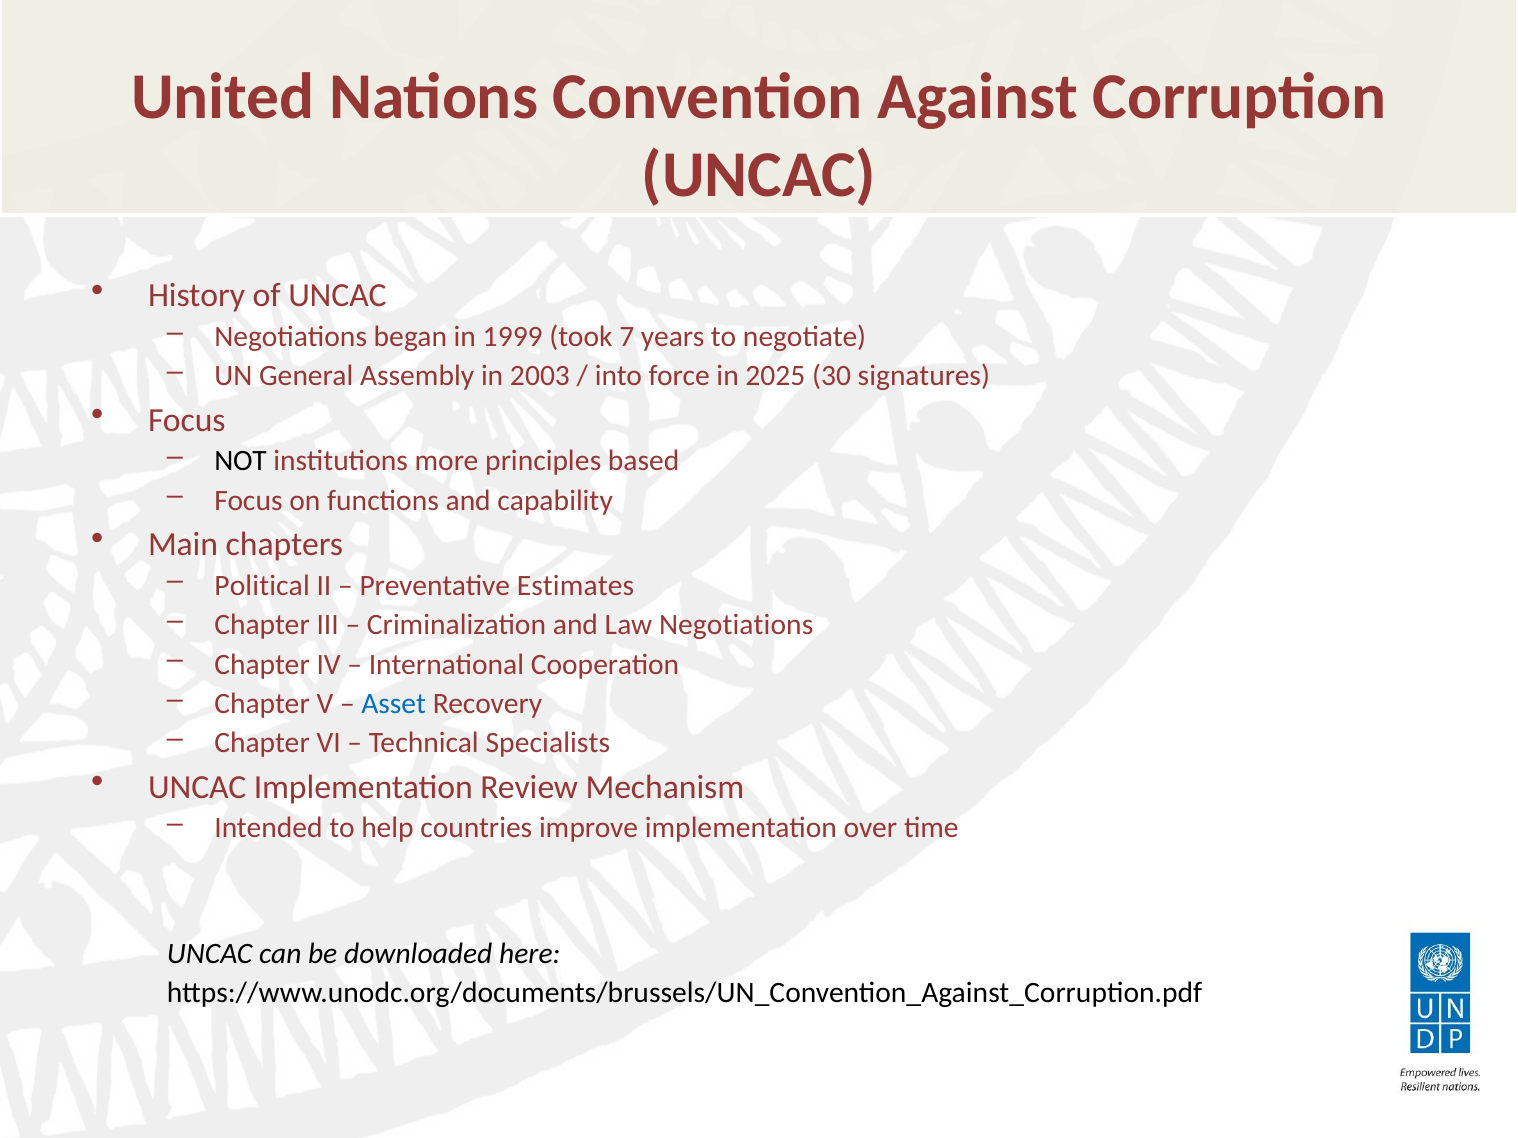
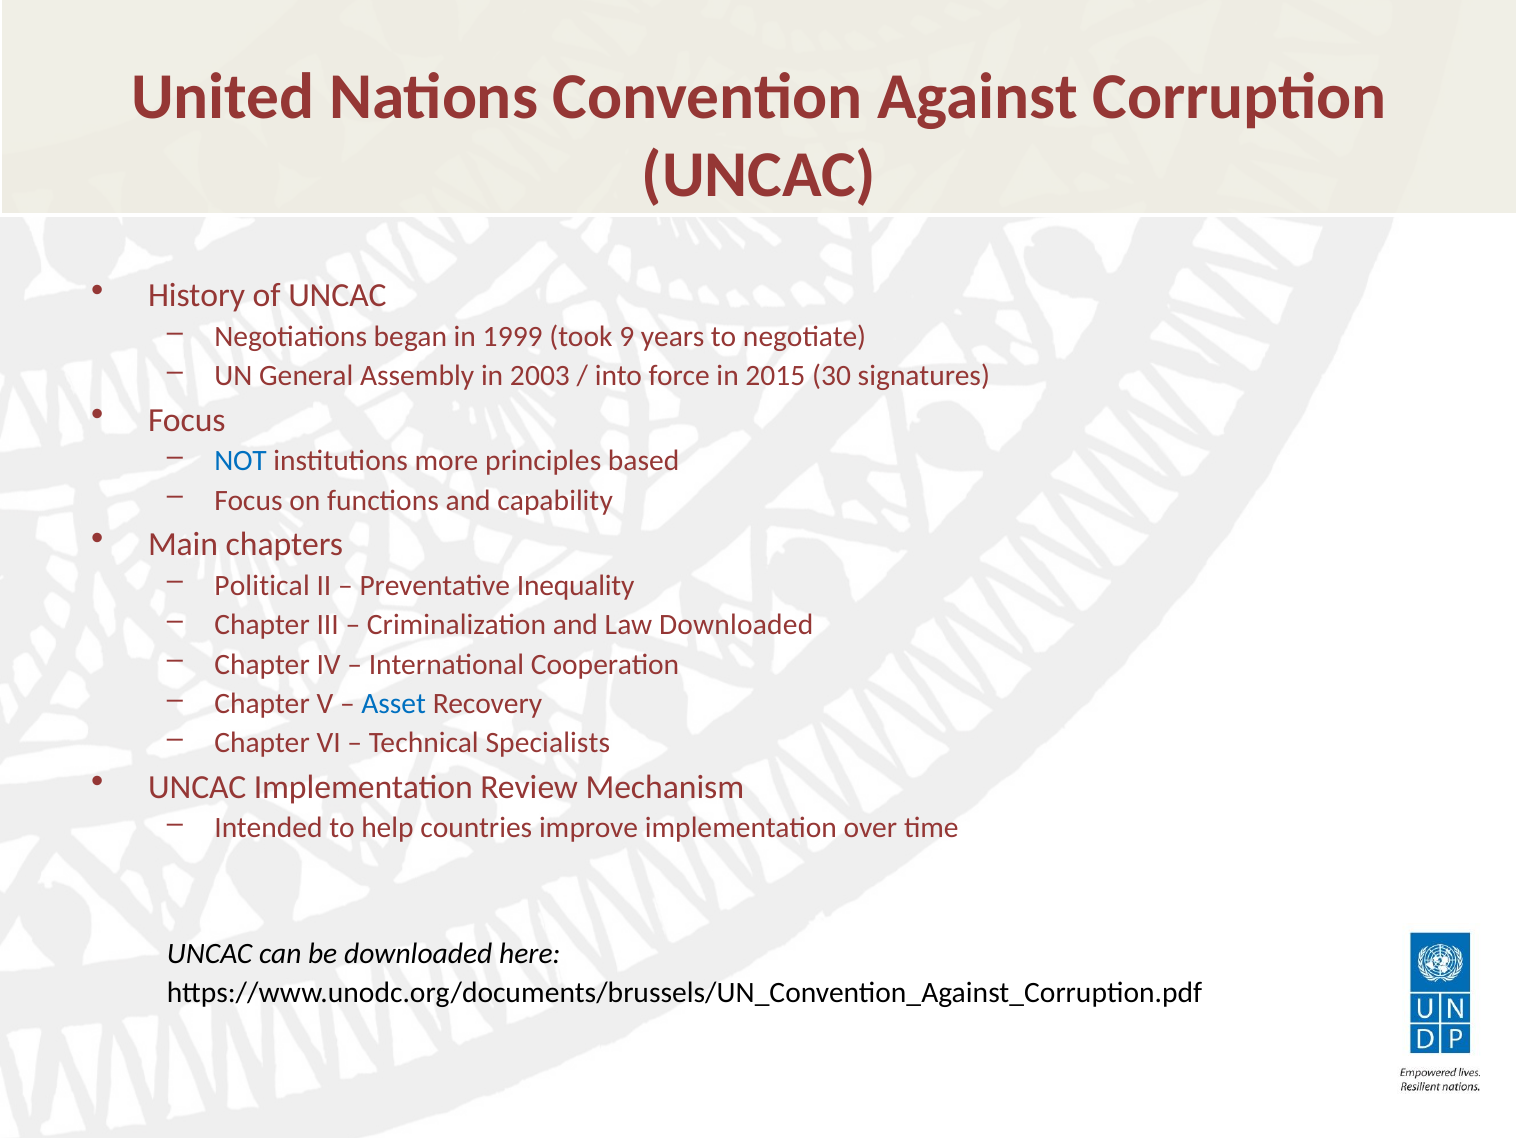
7: 7 -> 9 (627, 337)
2025: 2025 -> 2015 (775, 376)
NOT colour: black -> blue (241, 461)
Estimates: Estimates -> Inequality (576, 586)
Law Negotiations: Negotiations -> Downloaded (736, 625)
